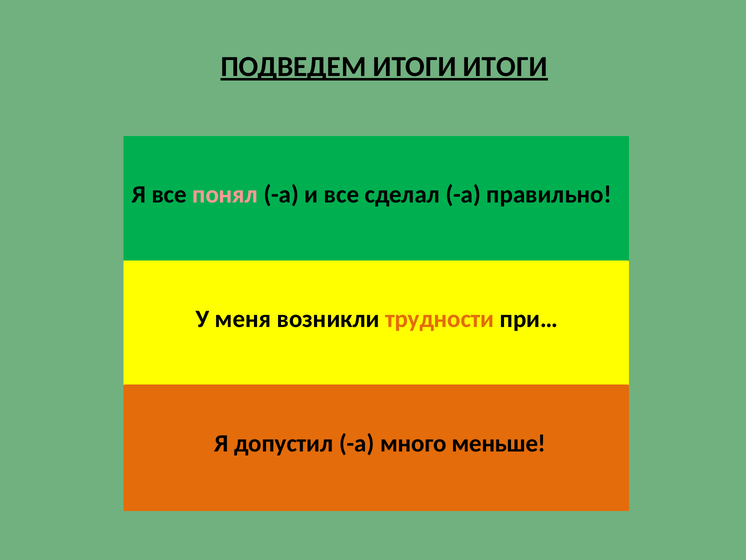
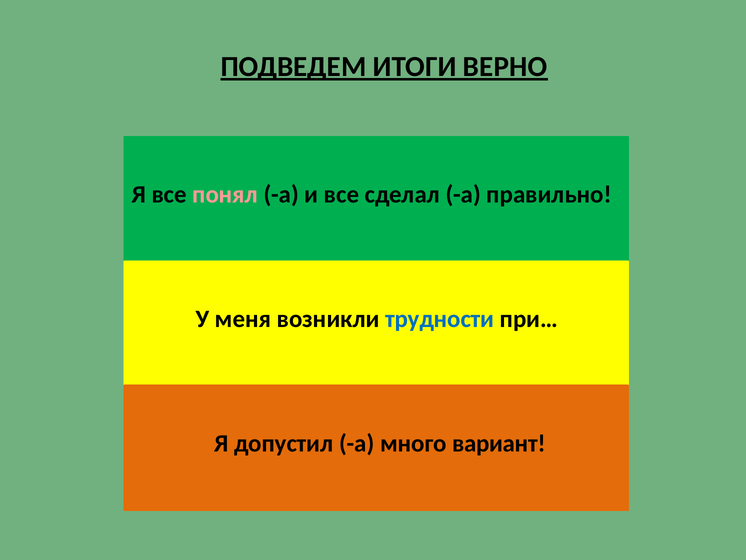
ИТОГИ ИТОГИ: ИТОГИ -> ВЕРНО (505, 67)
трудности colour: orange -> blue (440, 319)
меньше: меньше -> вариант (499, 443)
